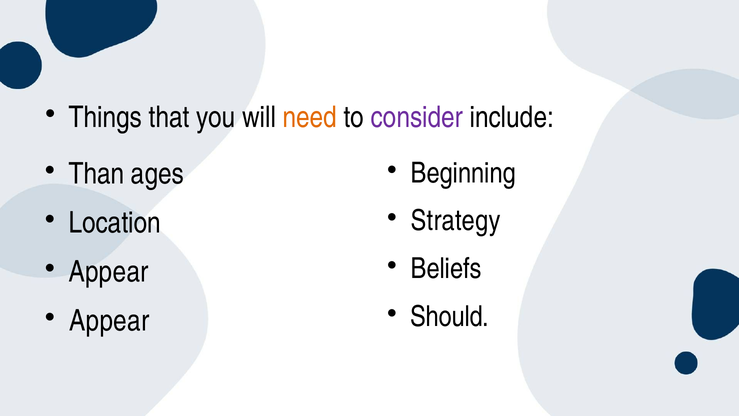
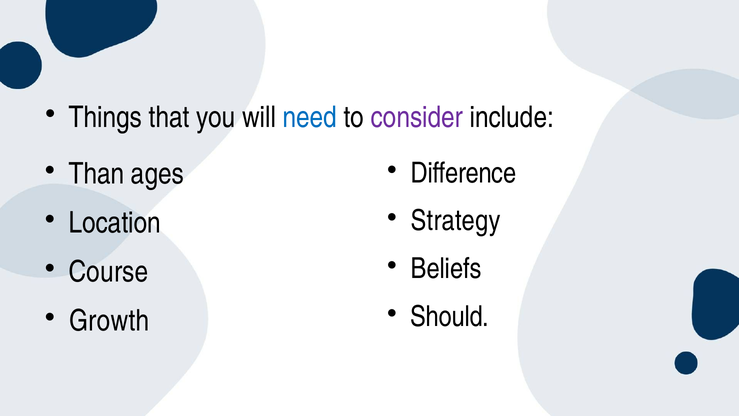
need colour: orange -> blue (310, 117)
Beginning: Beginning -> Difference (464, 173)
Appear: Appear -> Course (109, 272)
Appear: Appear -> Growth (109, 320)
